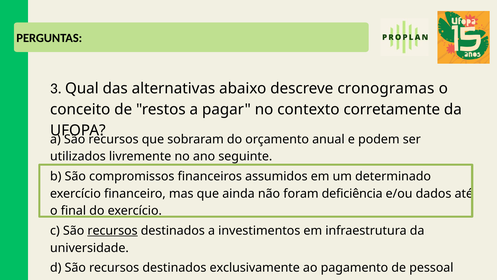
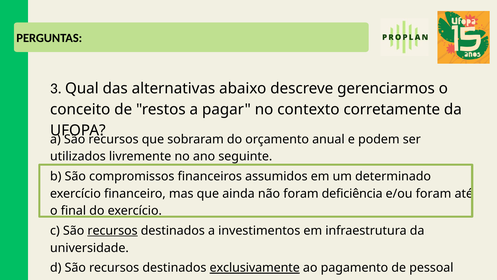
cronogramas: cronogramas -> gerenciarmos (386, 88)
e/ou dados: dados -> foram (434, 193)
exclusivamente underline: none -> present (255, 267)
